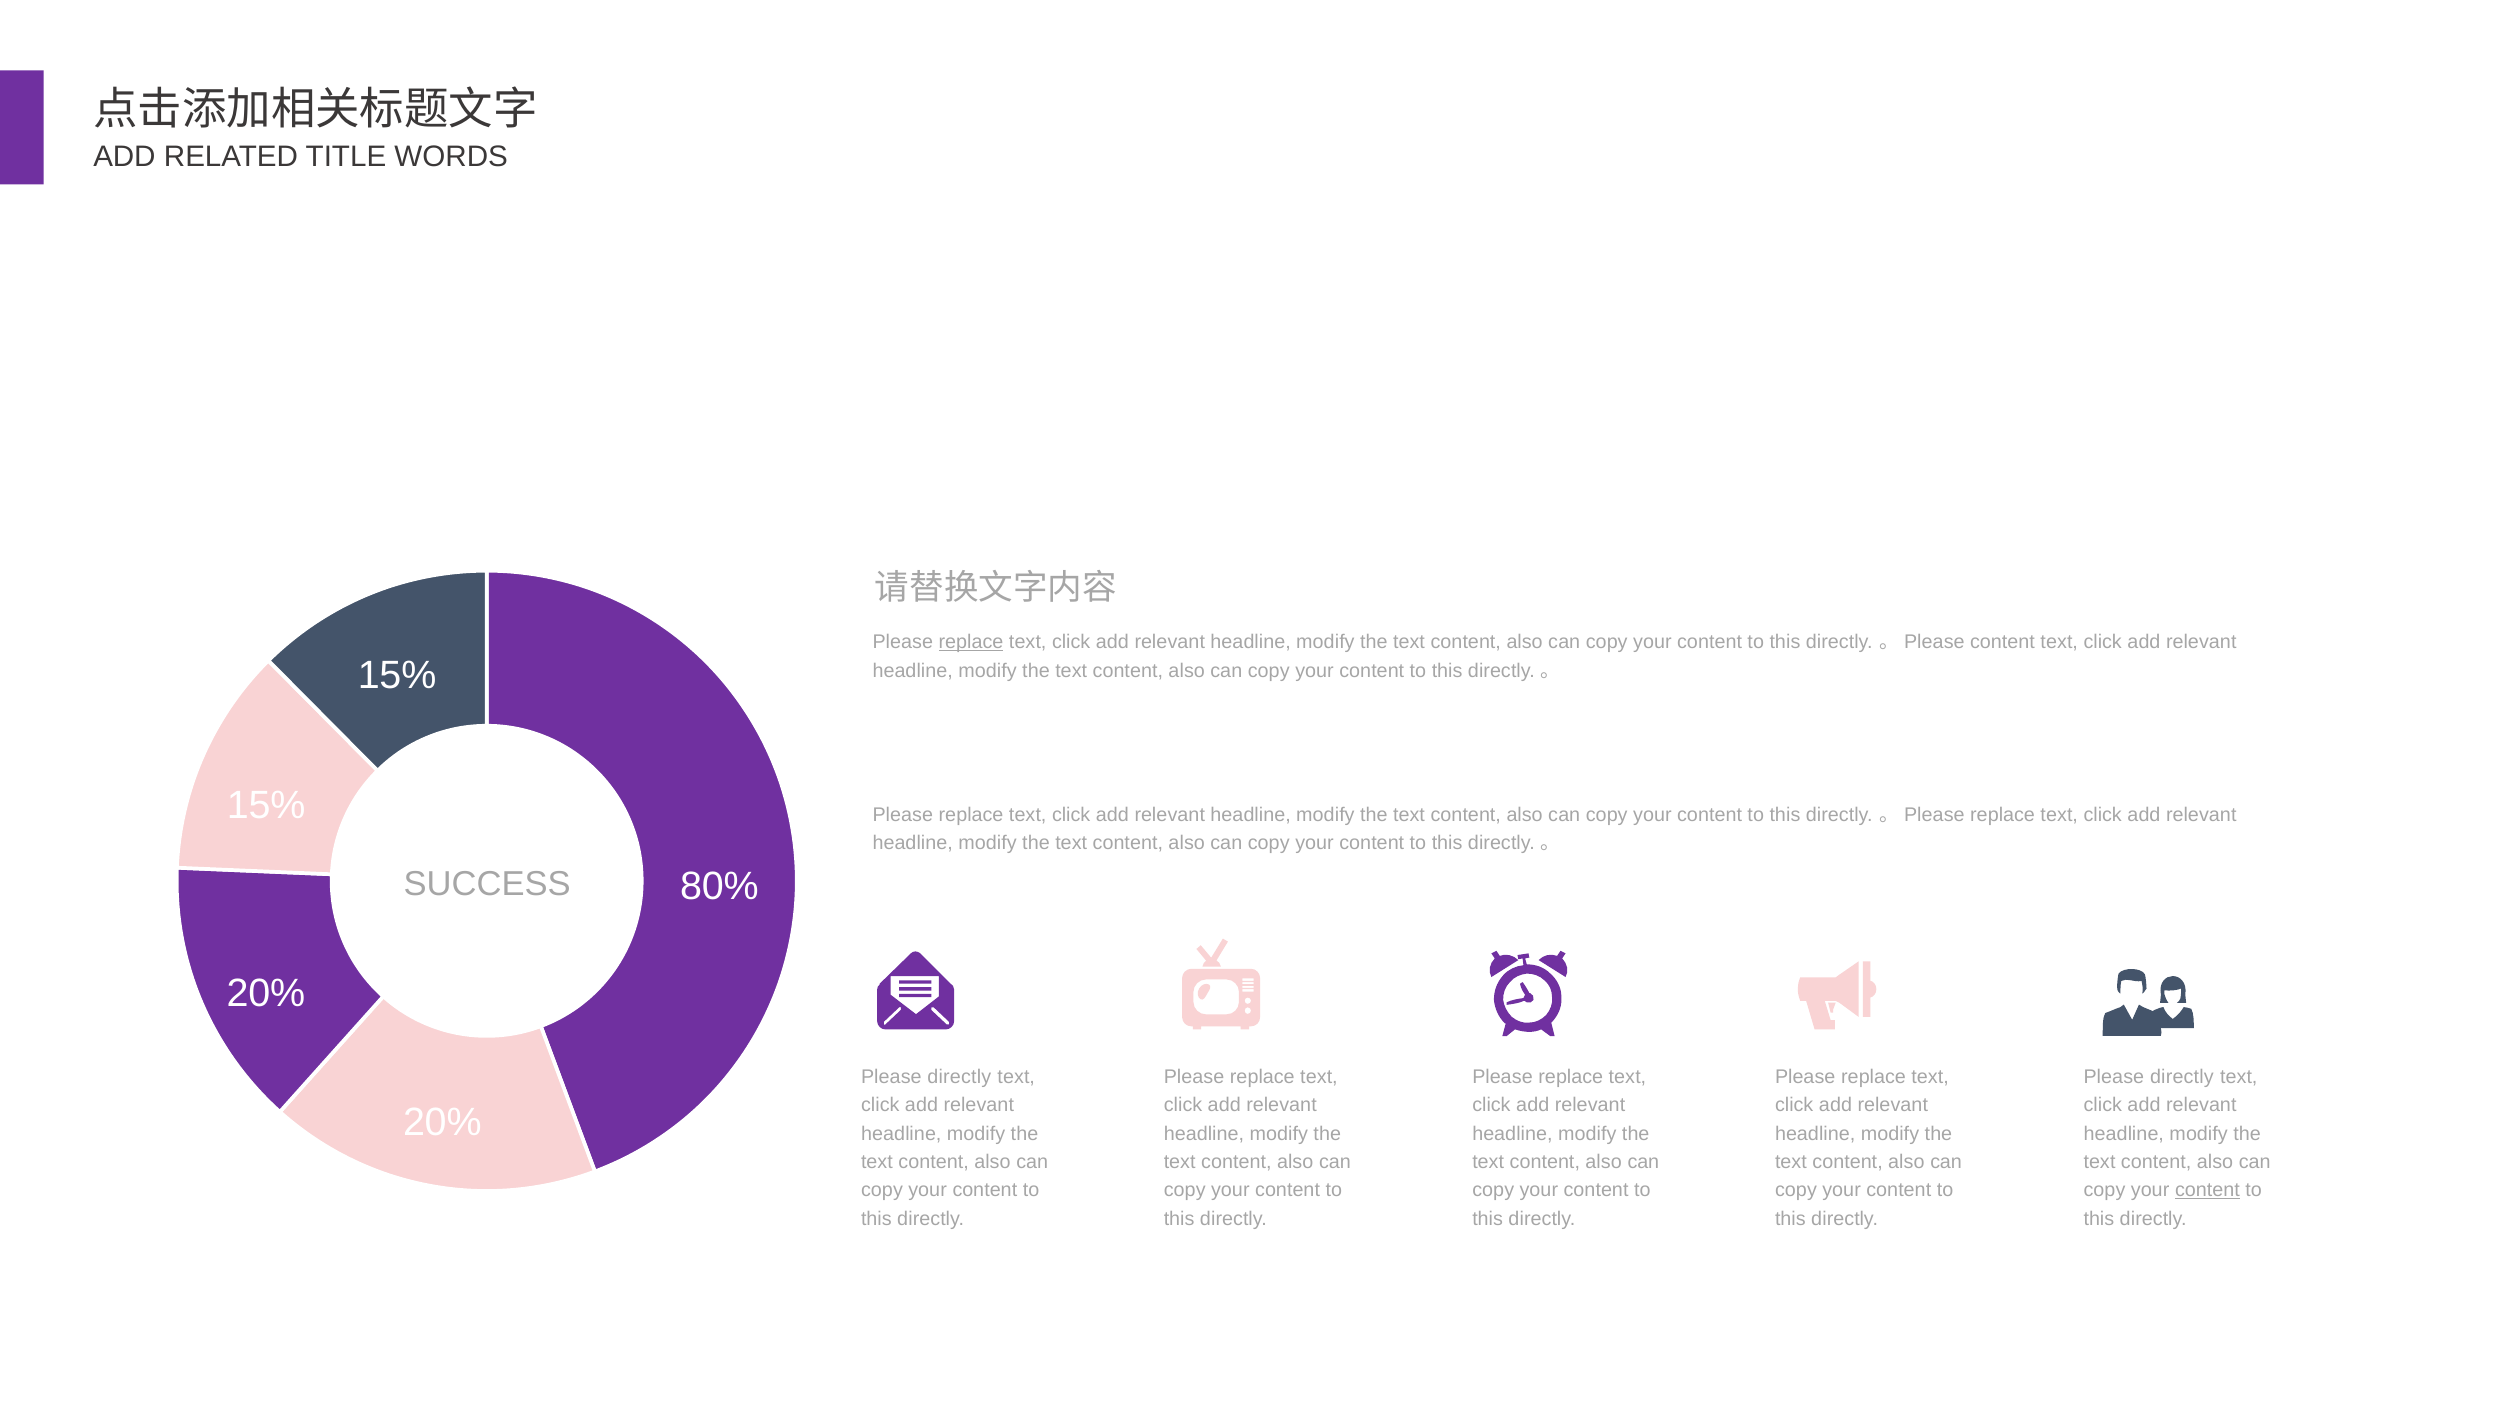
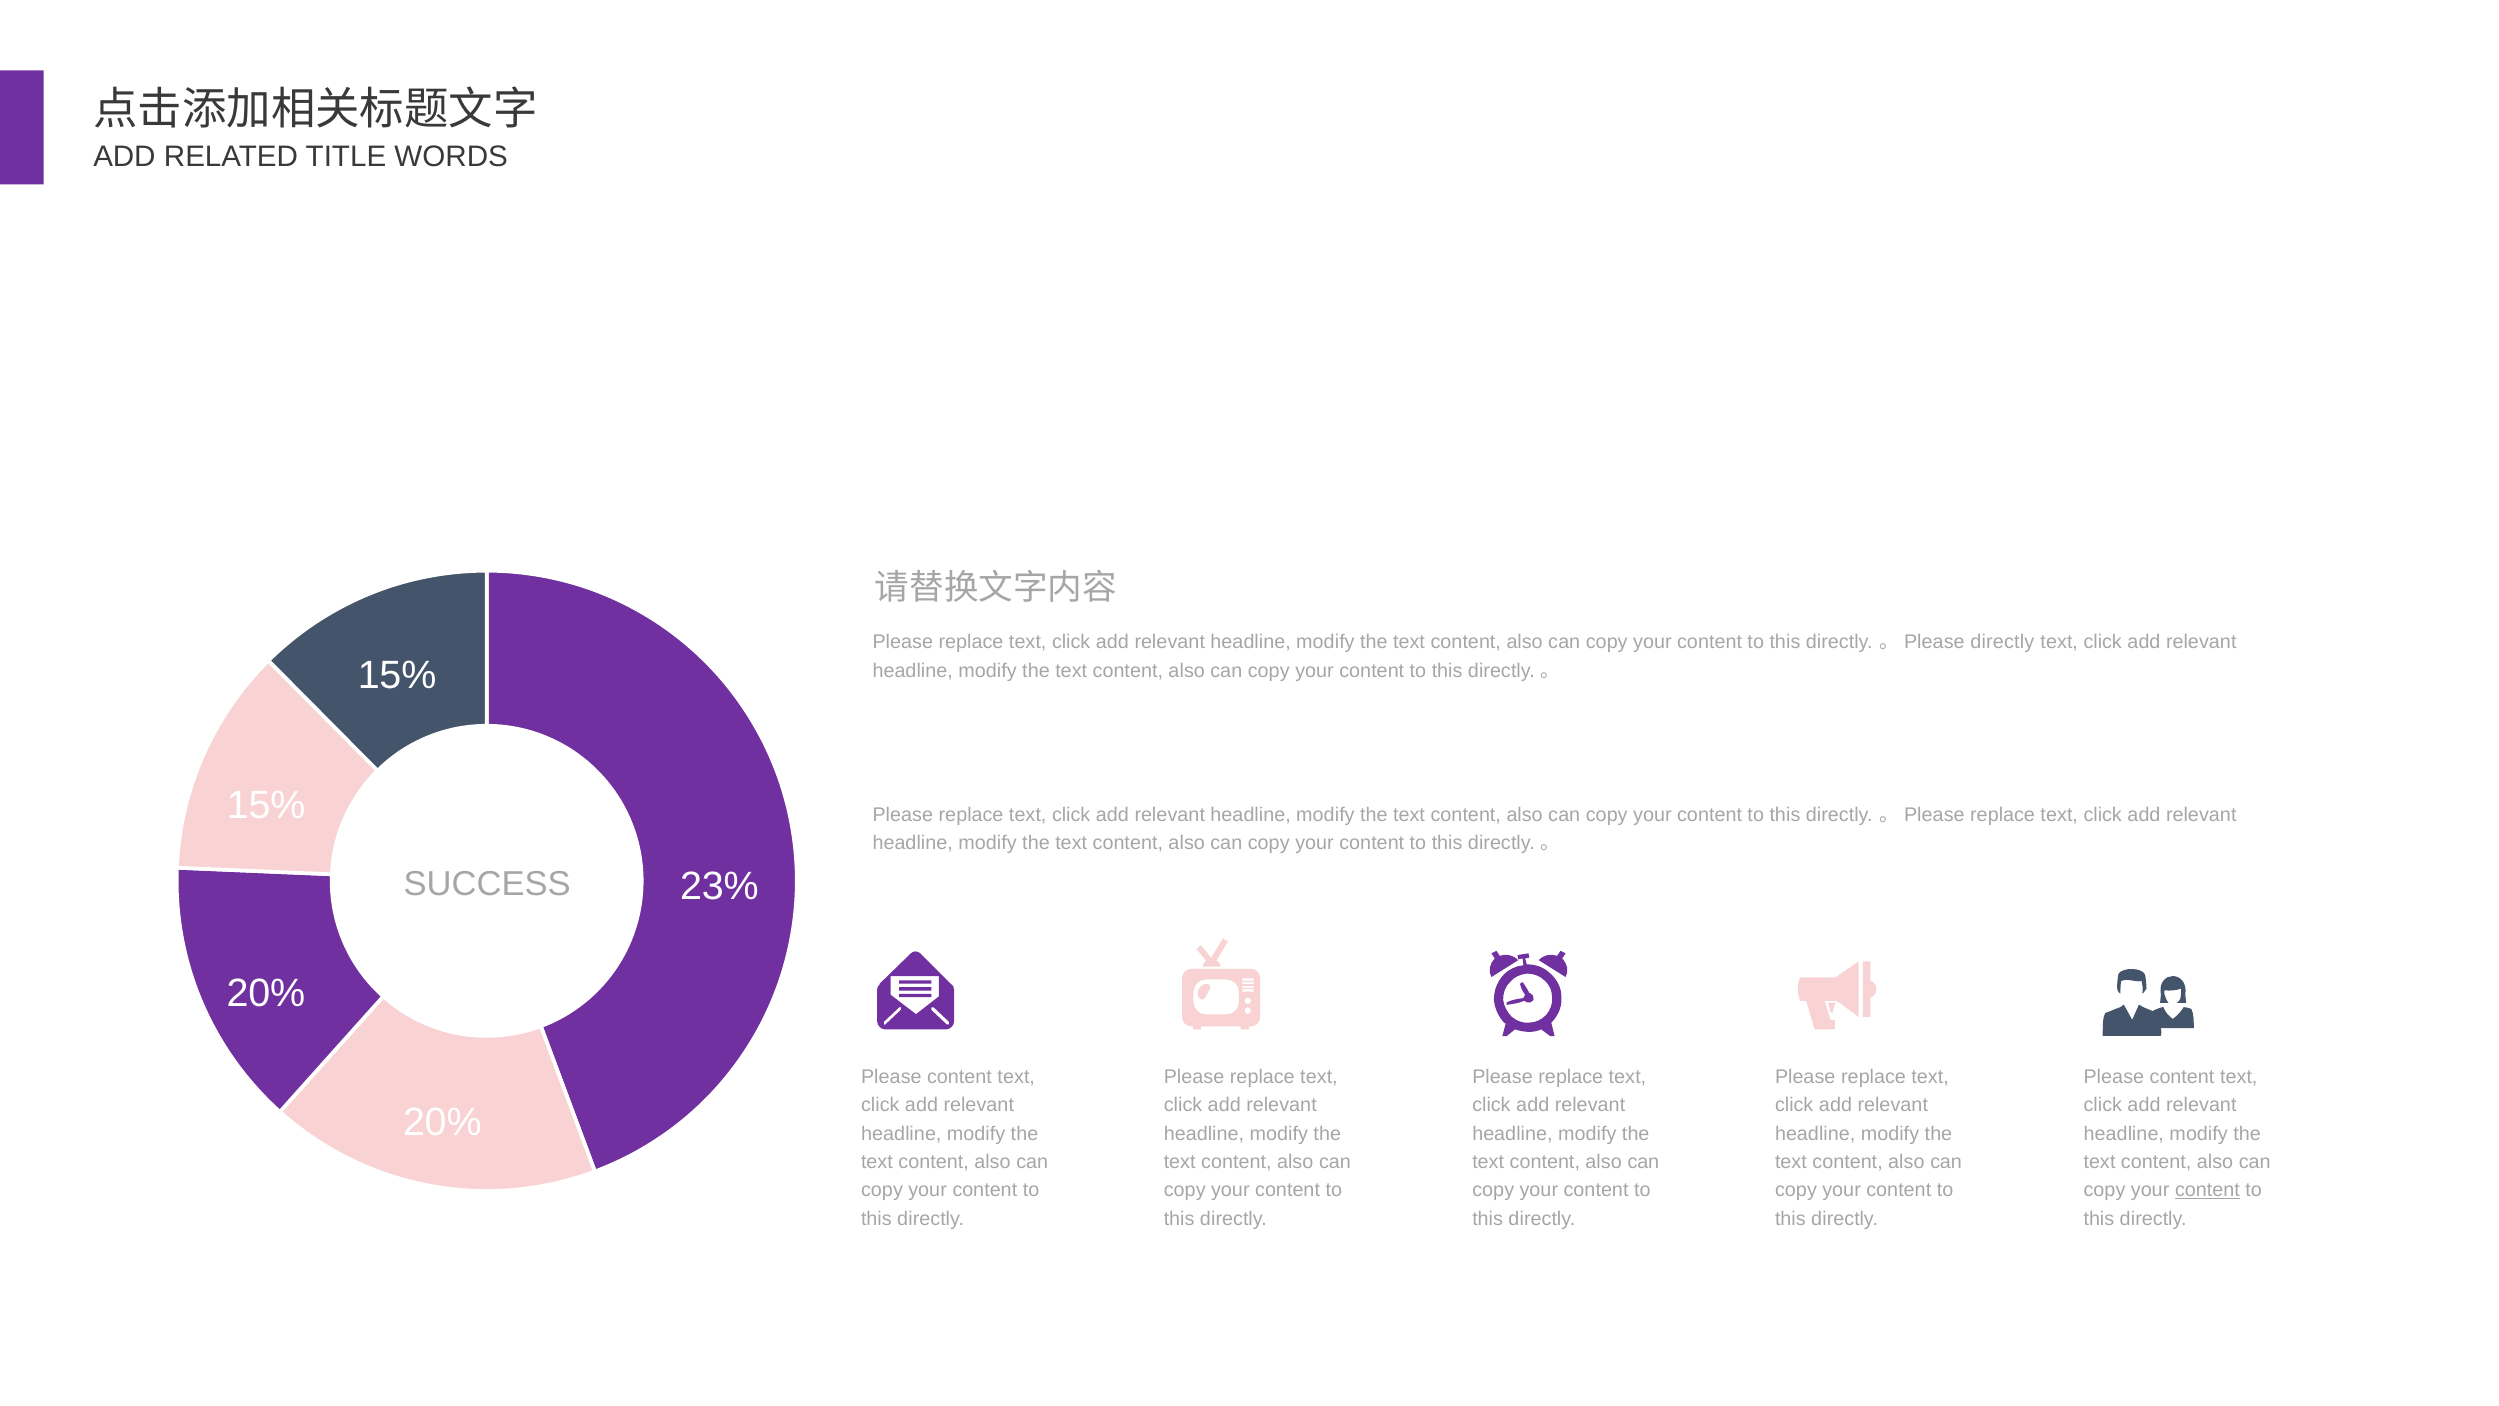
replace underline: present -> none (971, 642)
content: content -> directly (2002, 642)
80%: 80% -> 23% (719, 887)
directly: directly -> content (959, 1077)
directly: directly -> content (2182, 1077)
